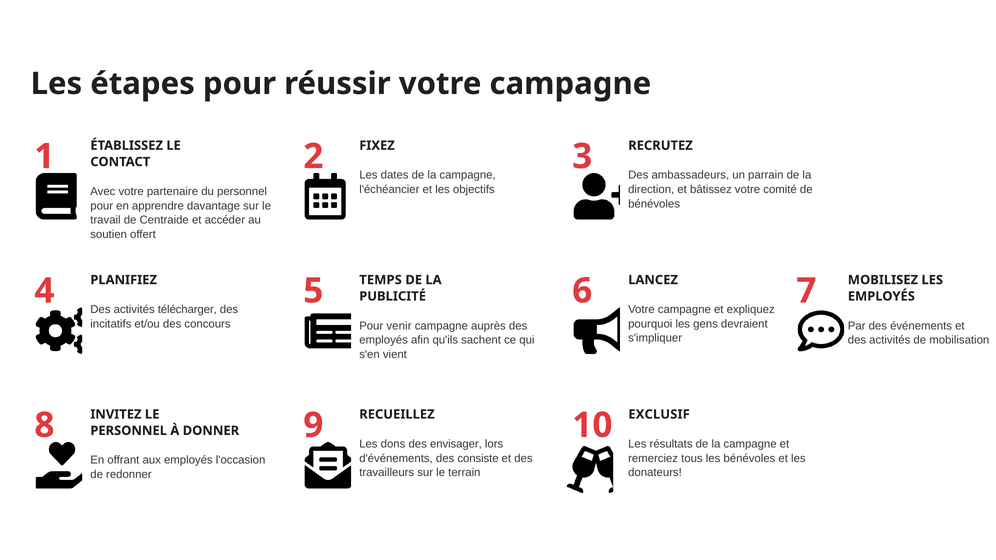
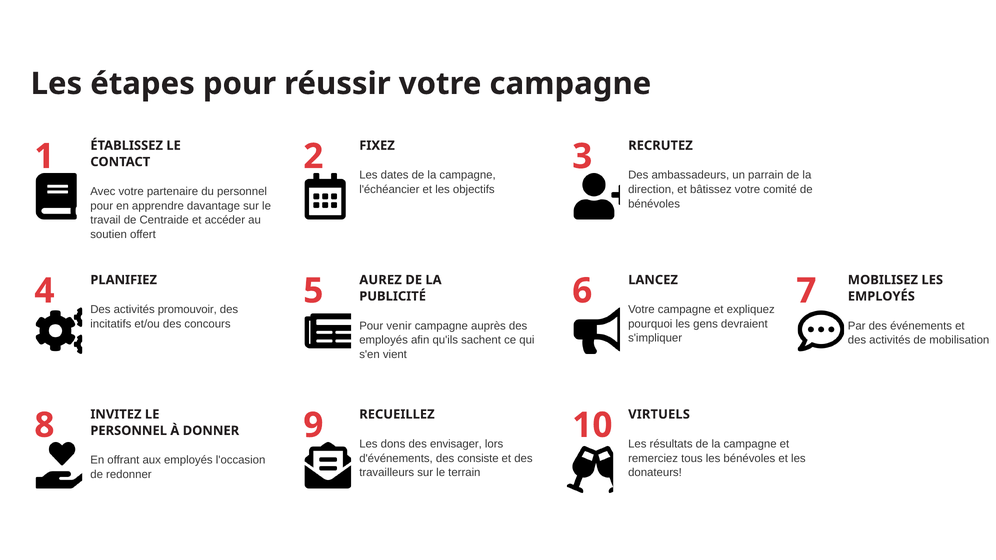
TEMPS: TEMPS -> AUREZ (381, 280)
télécharger: télécharger -> promouvoir (187, 310)
EXCLUSIF: EXCLUSIF -> VIRTUELS (659, 415)
